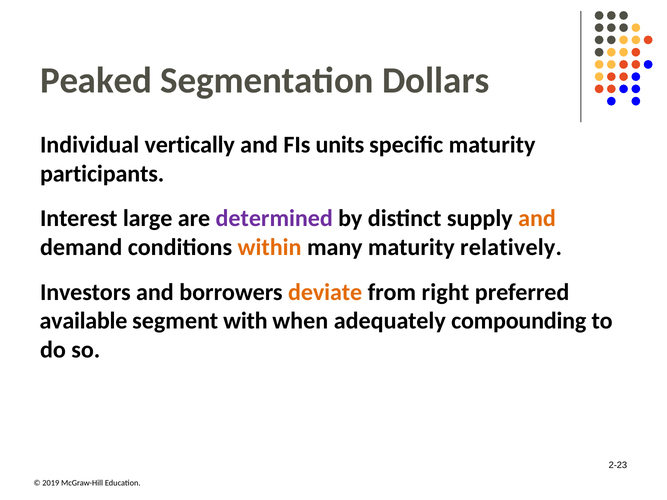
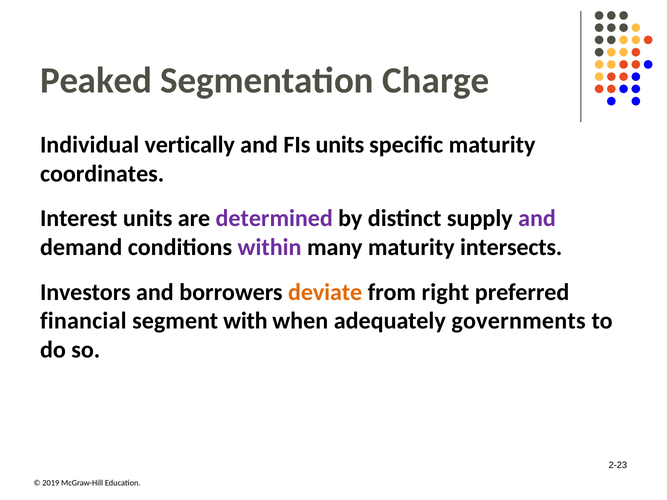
Dollars: Dollars -> Charge (436, 80)
participants: participants -> coordinates (102, 174)
Interest large: large -> units (148, 219)
and colour: orange -> purple (537, 219)
within colour: orange -> purple (270, 247)
relatively: relatively -> intersects (511, 247)
available: available -> financial (83, 321)
compounding: compounding -> governments (519, 321)
